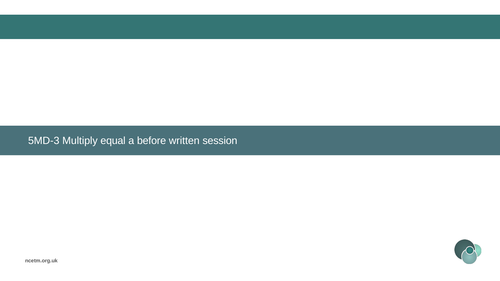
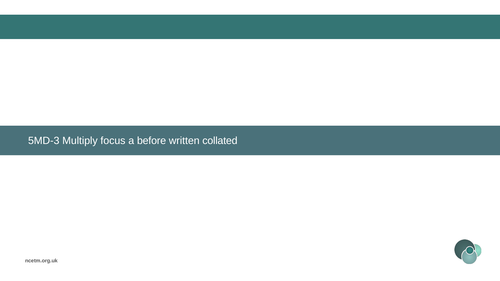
equal: equal -> focus (113, 141)
session: session -> collated (220, 141)
